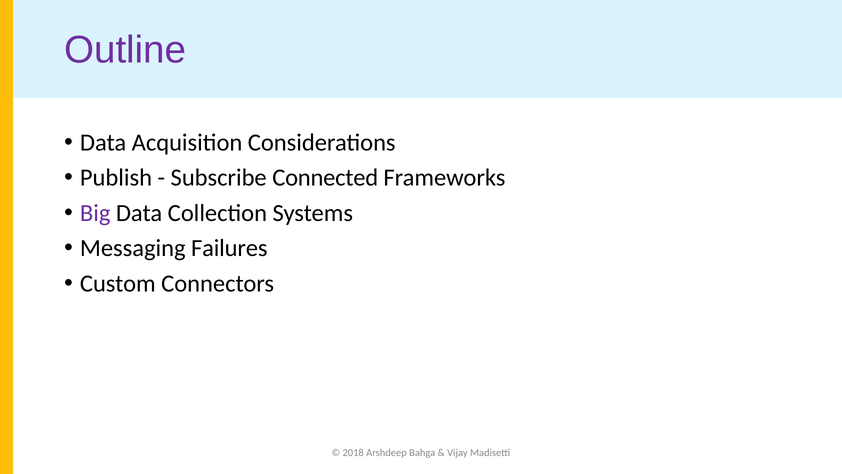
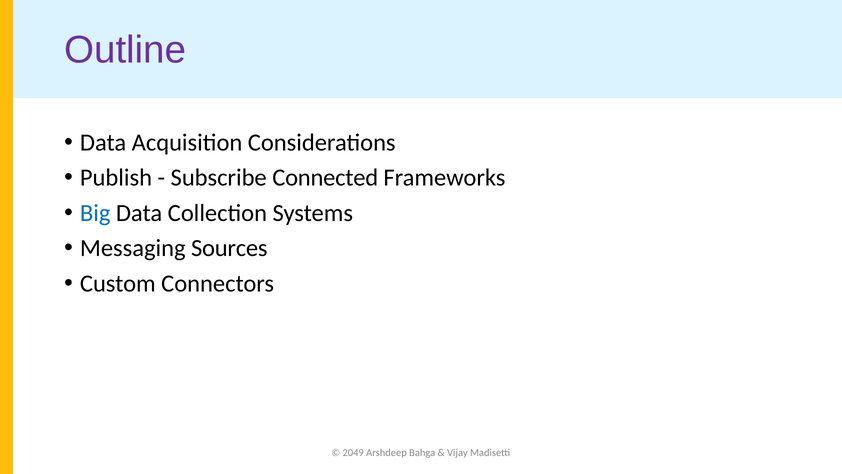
Big colour: purple -> blue (95, 213)
Failures: Failures -> Sources (229, 248)
2018: 2018 -> 2049 (353, 452)
